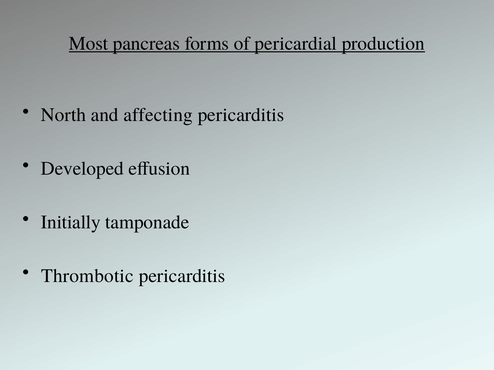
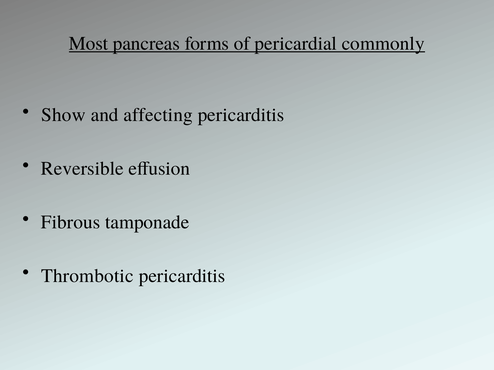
production: production -> commonly (383, 43)
North: North -> Show (63, 115)
Developed: Developed -> Reversible (82, 169)
Initially: Initially -> Fibrous (71, 222)
